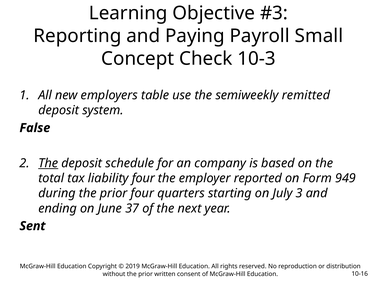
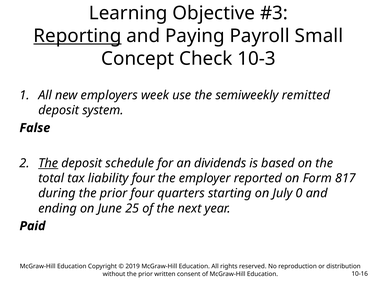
Reporting underline: none -> present (77, 36)
table: table -> week (155, 95)
company: company -> dividends (220, 163)
949: 949 -> 817 (345, 178)
3: 3 -> 0 (299, 193)
37: 37 -> 25 (132, 208)
Sent: Sent -> Paid (32, 226)
